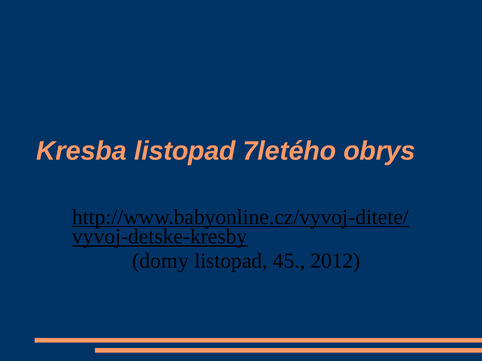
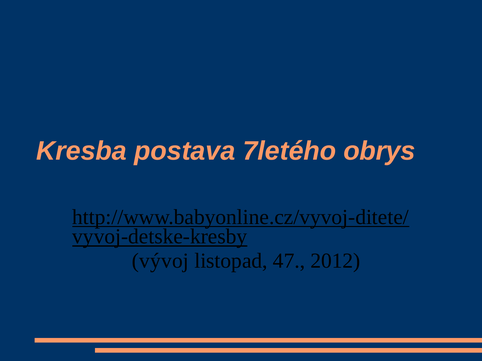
Kresba listopad: listopad -> postava (185, 151)
domy: domy -> vývoj (160, 261)
45: 45 -> 47 (289, 261)
